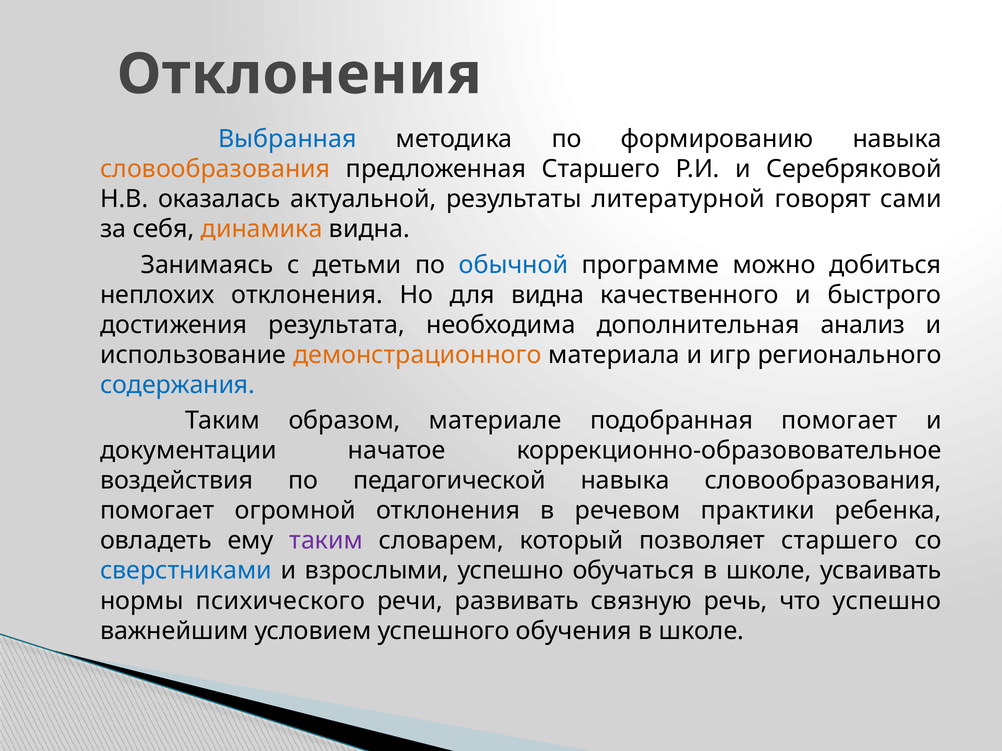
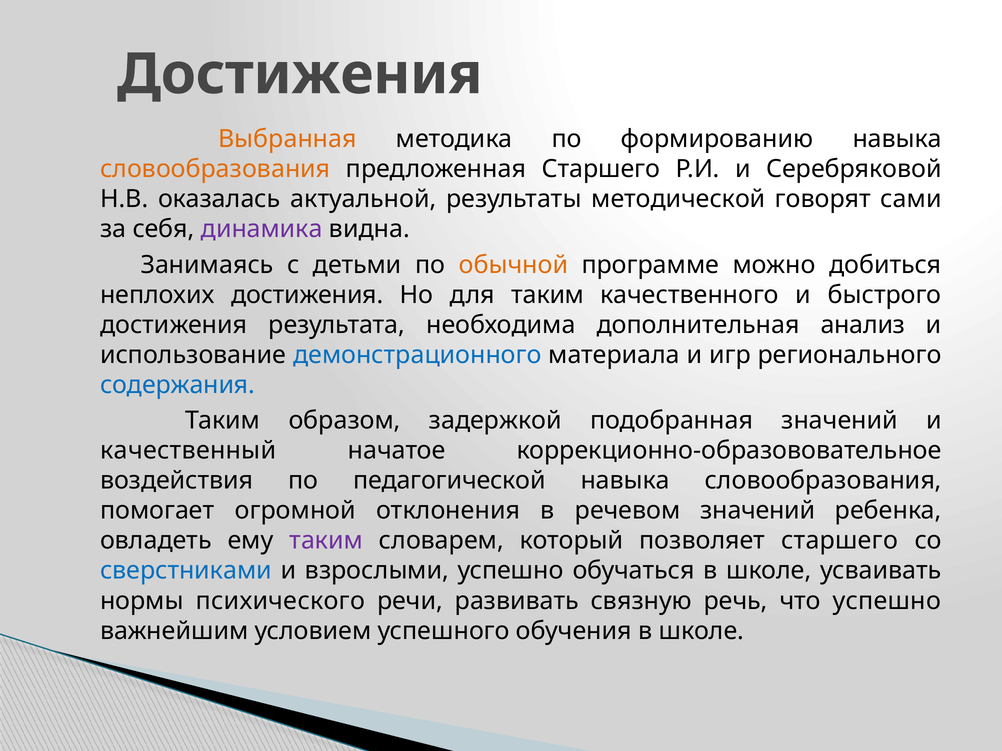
Отклонения: Отклонения -> Достижения (300, 74)
Выбранная colour: blue -> orange (287, 139)
литературной: литературной -> методической (678, 199)
динамика colour: orange -> purple (262, 229)
обычной colour: blue -> orange (513, 265)
неплохих отклонения: отклонения -> достижения (307, 295)
для видна: видна -> таким (548, 295)
демонстрационного colour: orange -> blue (417, 355)
материале: материале -> задержкой (495, 421)
подобранная помогает: помогает -> значений (840, 421)
документации: документации -> качественный (188, 451)
речевом практики: практики -> значений (758, 511)
